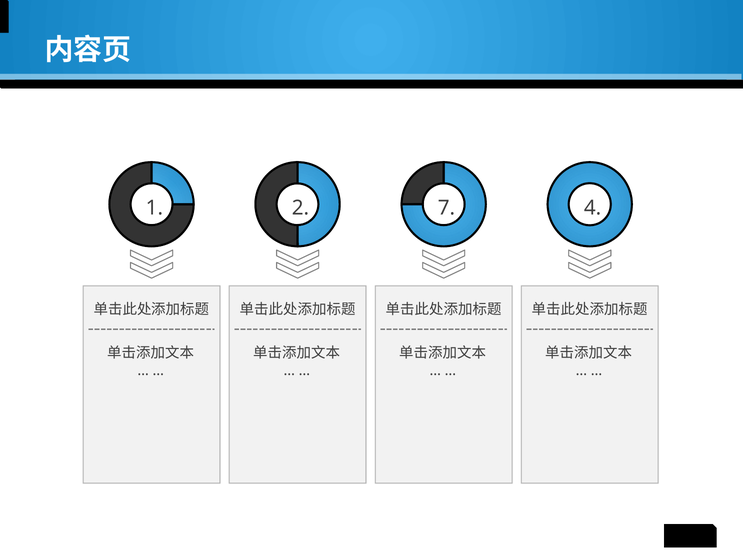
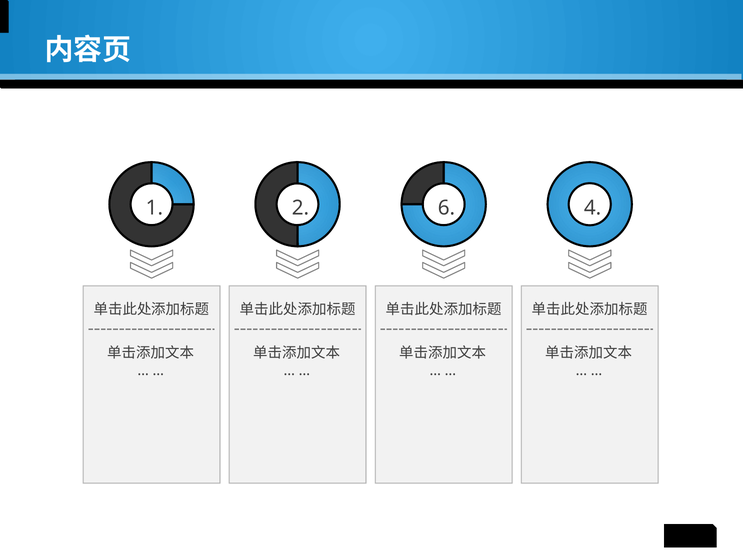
7: 7 -> 6 (446, 208)
